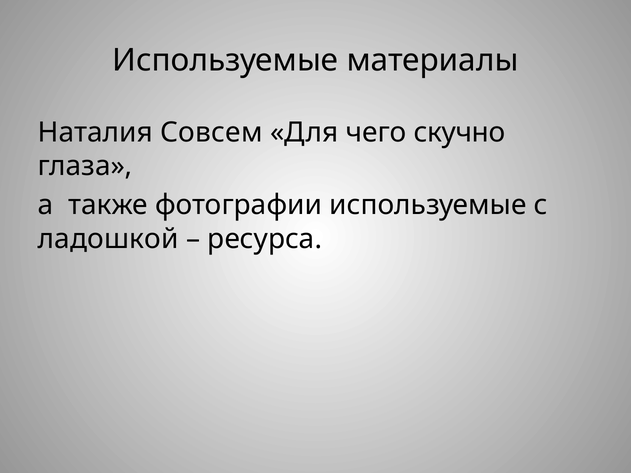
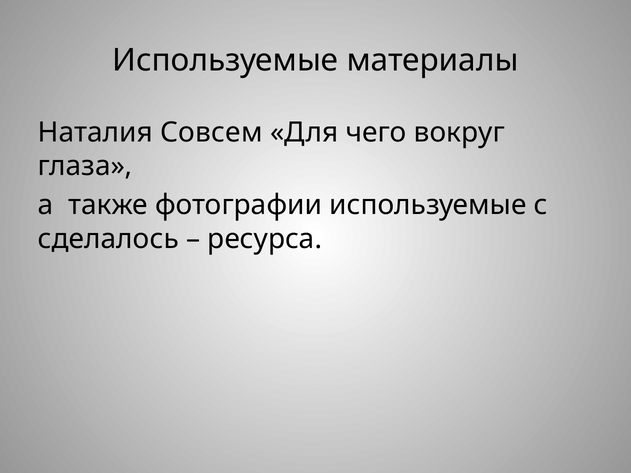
скучно: скучно -> вокруг (459, 132)
ладошкой: ладошкой -> сделалось (108, 239)
